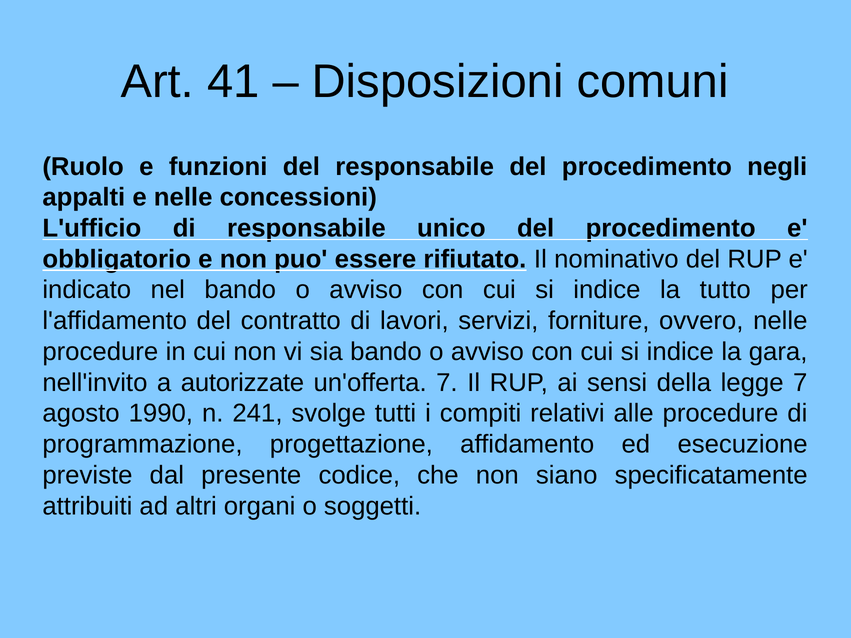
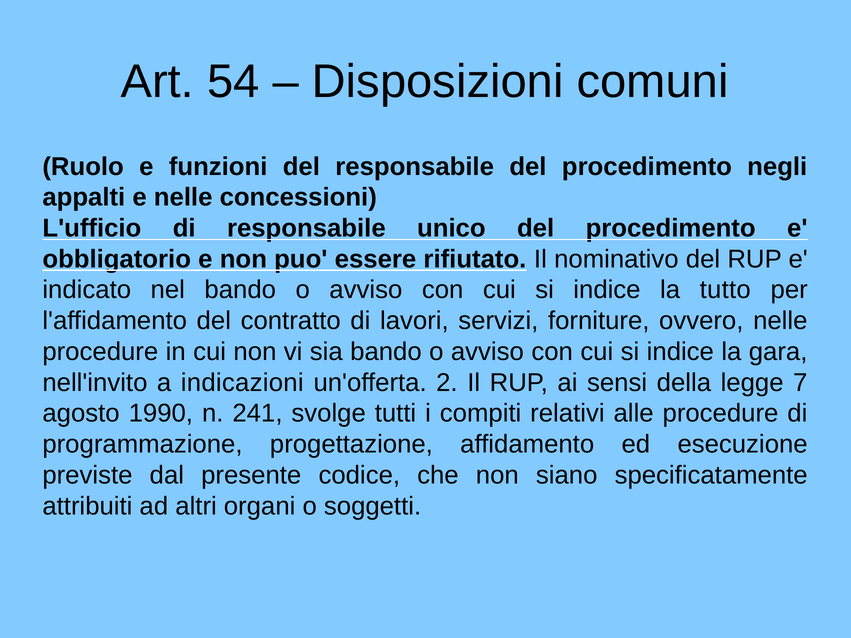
41: 41 -> 54 (233, 82)
autorizzate: autorizzate -> indicazioni (242, 383)
un'offerta 7: 7 -> 2 (447, 383)
